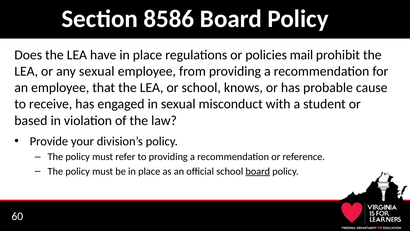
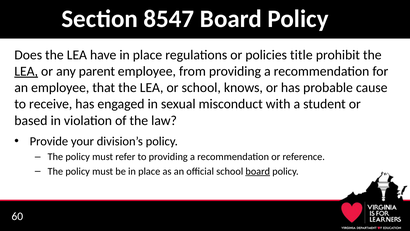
8586: 8586 -> 8547 (169, 19)
mail: mail -> title (301, 55)
LEA underline: none -> present (26, 71)
any sexual: sexual -> parent (97, 71)
